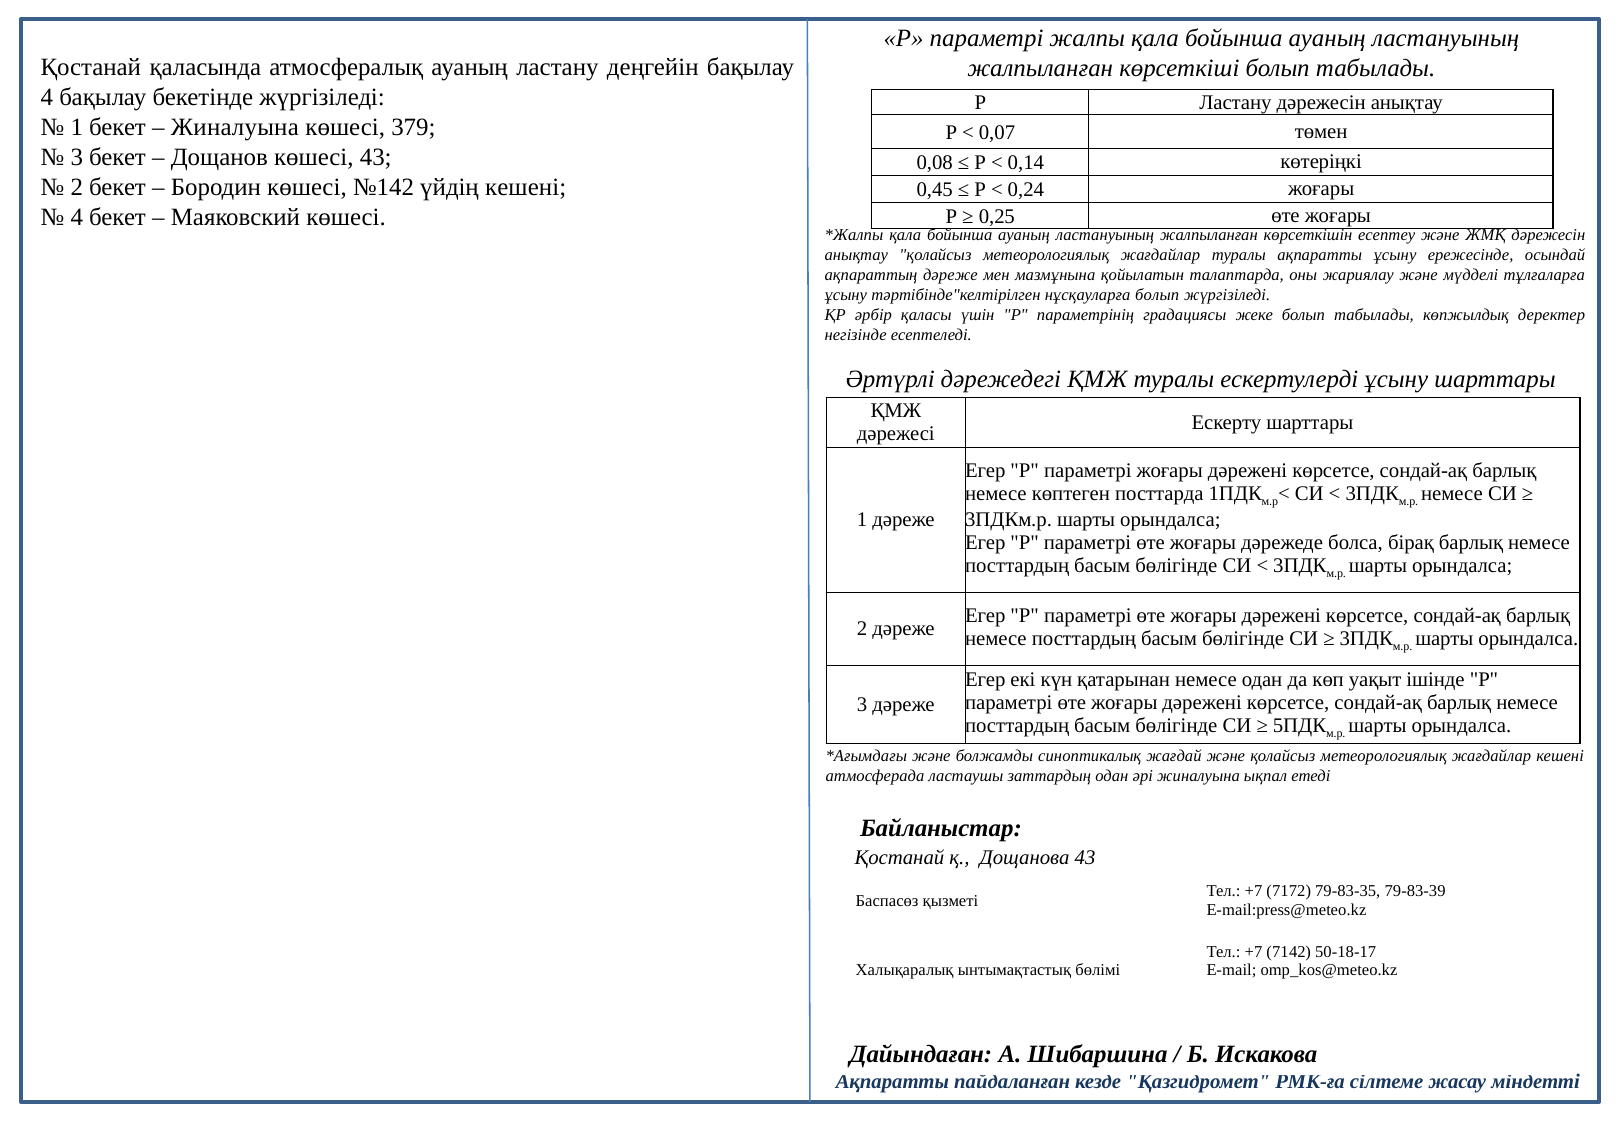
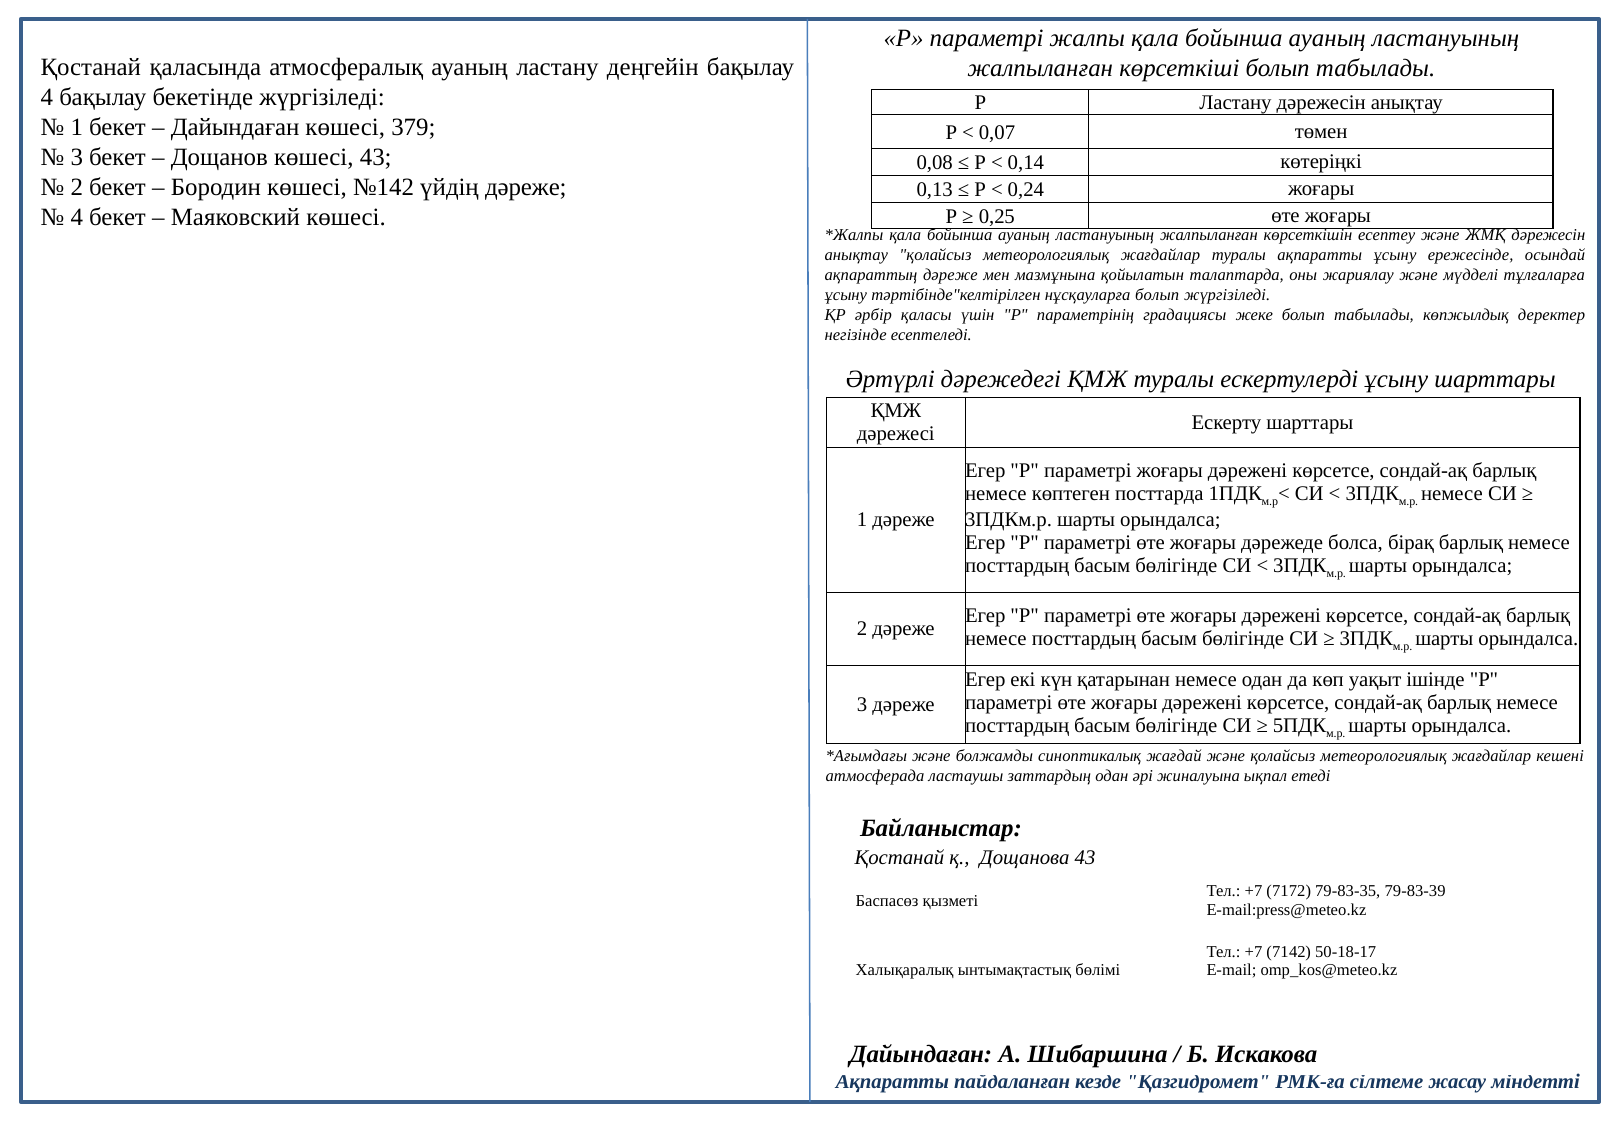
Жиналуына: Жиналуына -> Дайындаған (235, 127)
үйдің кешені: кешені -> дәреже (526, 187)
0,45: 0,45 -> 0,13 (935, 190)
